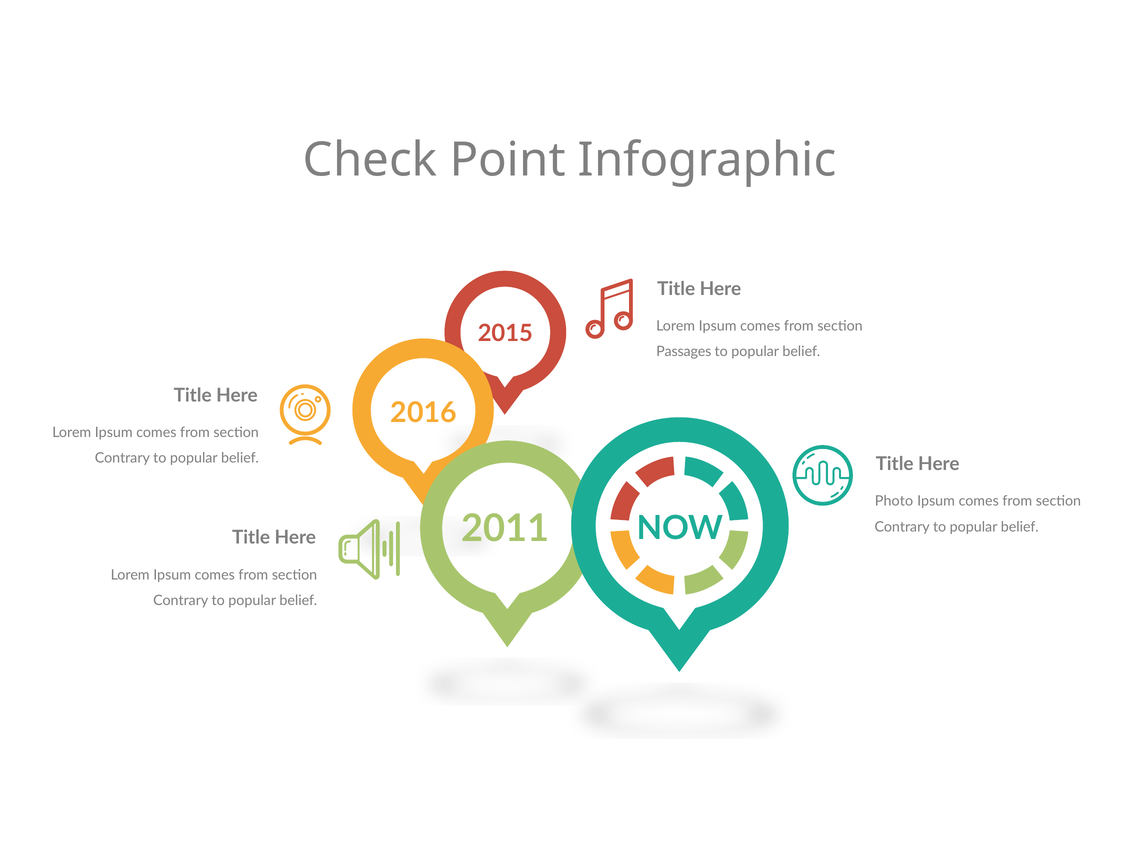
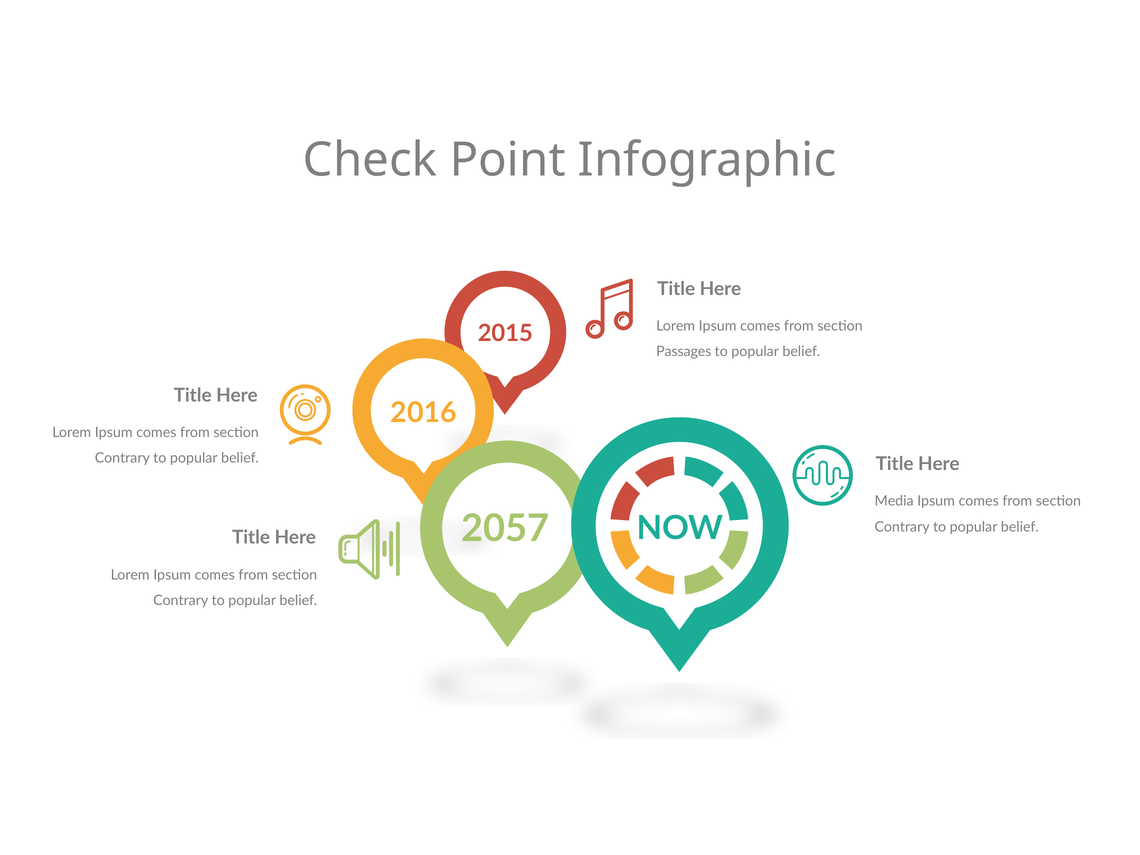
Photo: Photo -> Media (894, 501)
2011: 2011 -> 2057 (505, 529)
